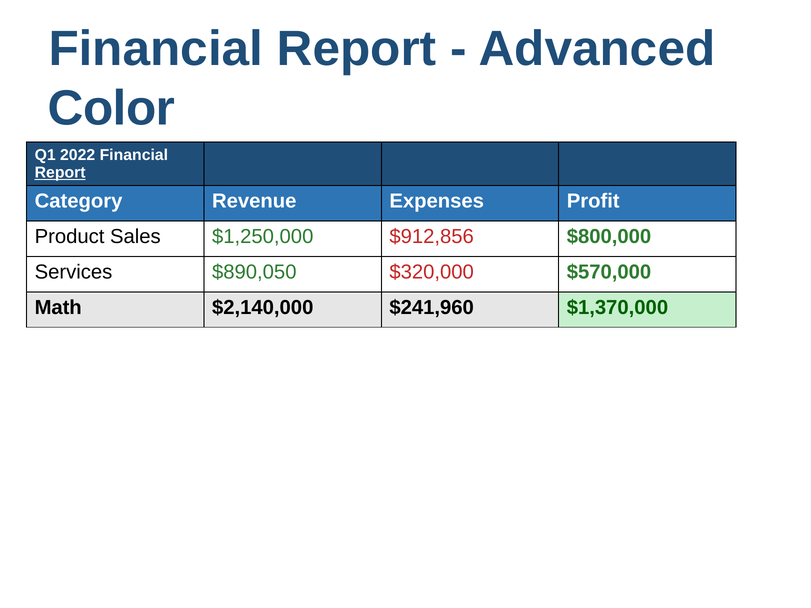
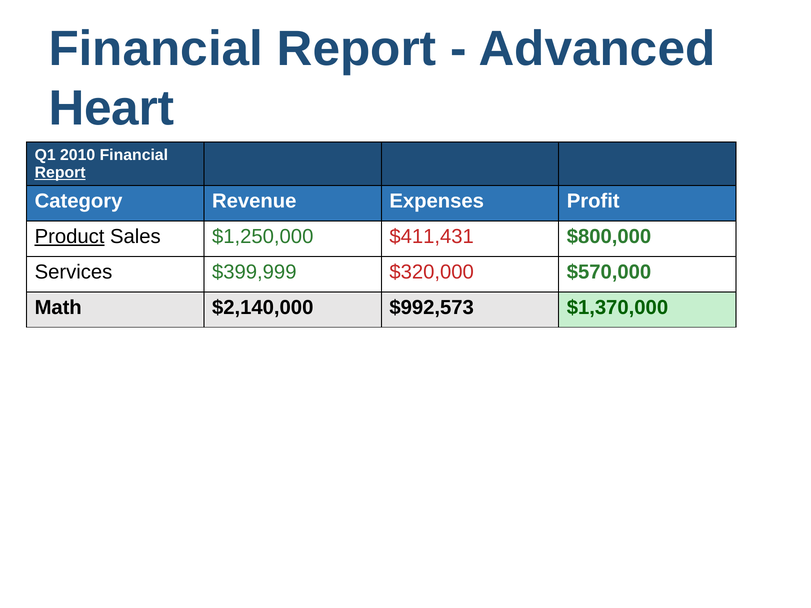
Color: Color -> Heart (111, 108)
2022: 2022 -> 2010 (78, 155)
Product underline: none -> present (70, 237)
$912,856: $912,856 -> $411,431 (432, 237)
$890,050: $890,050 -> $399,999 (254, 272)
$241,960: $241,960 -> $992,573 (432, 308)
